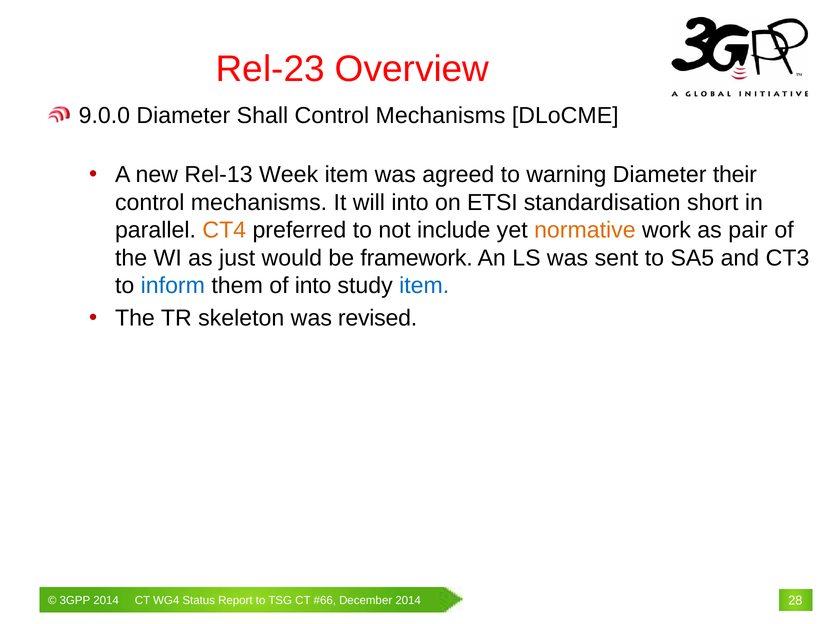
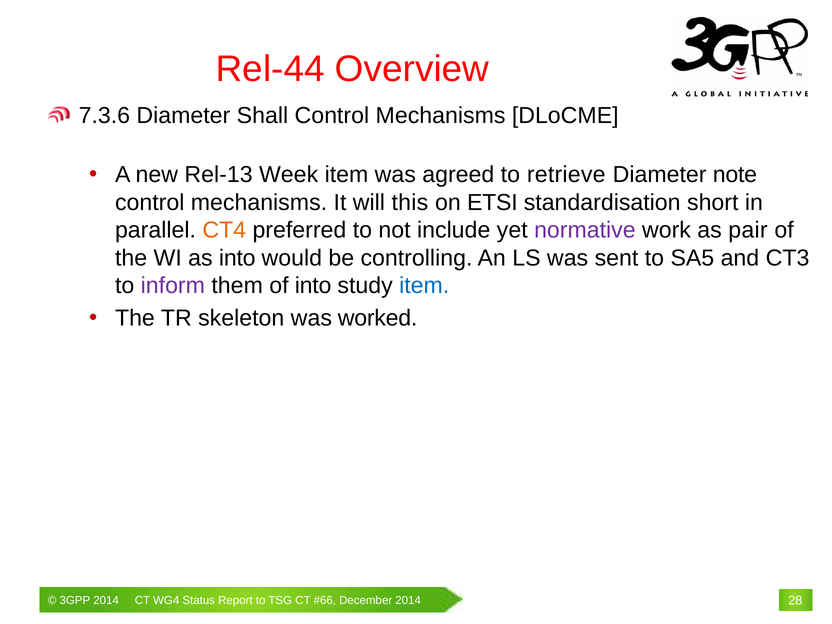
Rel-23: Rel-23 -> Rel-44 (270, 69)
9.0.0: 9.0.0 -> 7.3.6 (104, 116)
warning: warning -> retrieve (566, 175)
their: their -> note (735, 175)
will into: into -> this (410, 203)
normative colour: orange -> purple (585, 230)
as just: just -> into (237, 258)
framework: framework -> controlling (416, 258)
inform colour: blue -> purple (173, 286)
revised: revised -> worked (378, 318)
